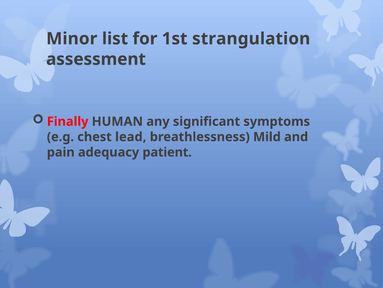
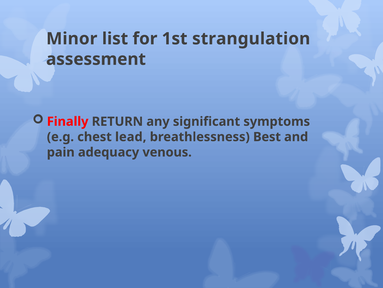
HUMAN: HUMAN -> RETURN (117, 121)
Mild: Mild -> Best (267, 137)
patient: patient -> venous (167, 152)
